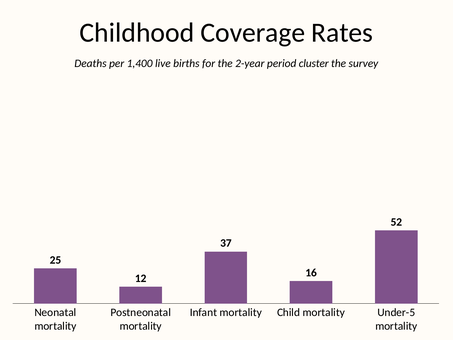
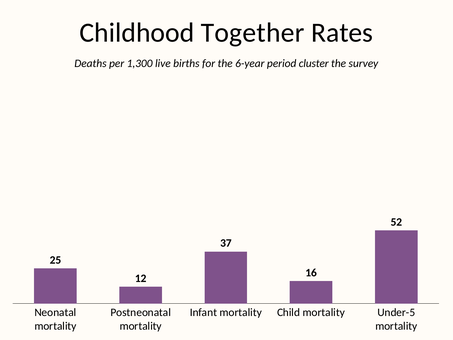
Coverage: Coverage -> Together (253, 33)
1,400: 1,400 -> 1,300 (140, 63)
2-year: 2-year -> 6-year (250, 63)
